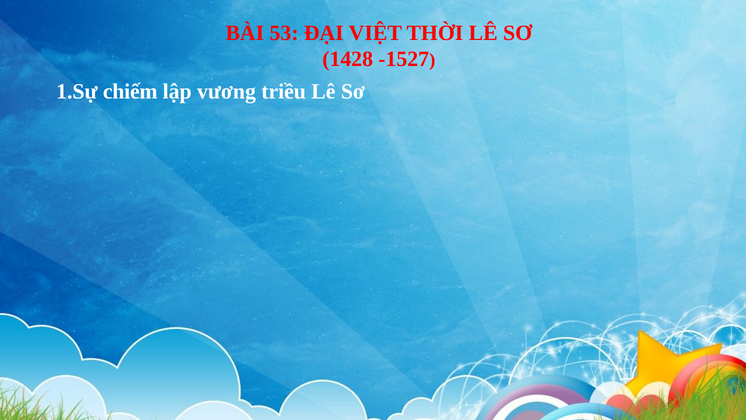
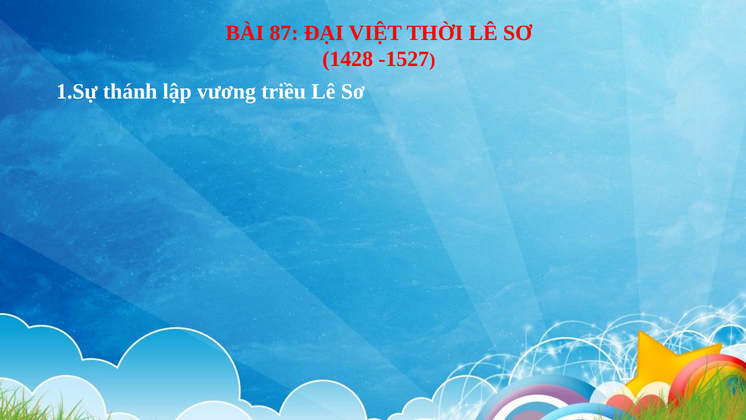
53: 53 -> 87 (284, 33)
chiếm: chiếm -> thánh (130, 91)
